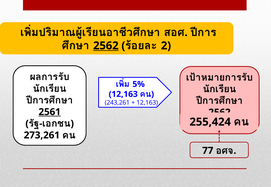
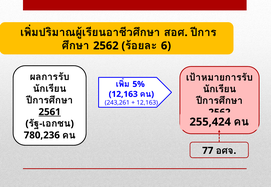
2562 underline: present -> none (106, 46)
2: 2 -> 6 (166, 46)
273,261: 273,261 -> 780,236 (42, 136)
